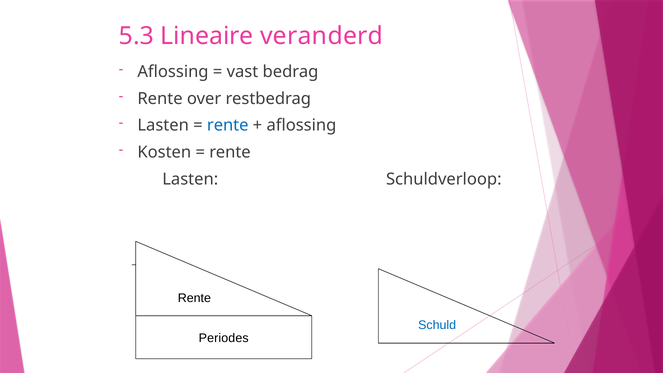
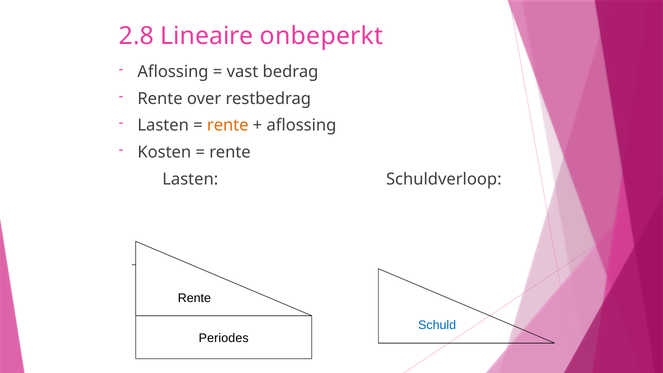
5.3: 5.3 -> 2.8 (136, 36)
veranderd: veranderd -> onbeperkt (322, 36)
rente colour: blue -> orange (228, 125)
